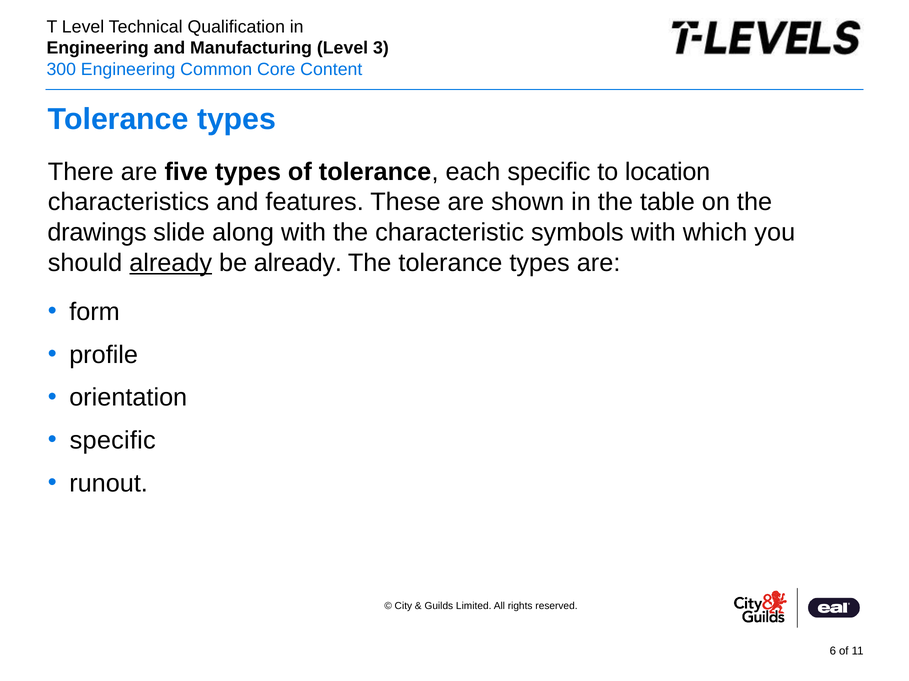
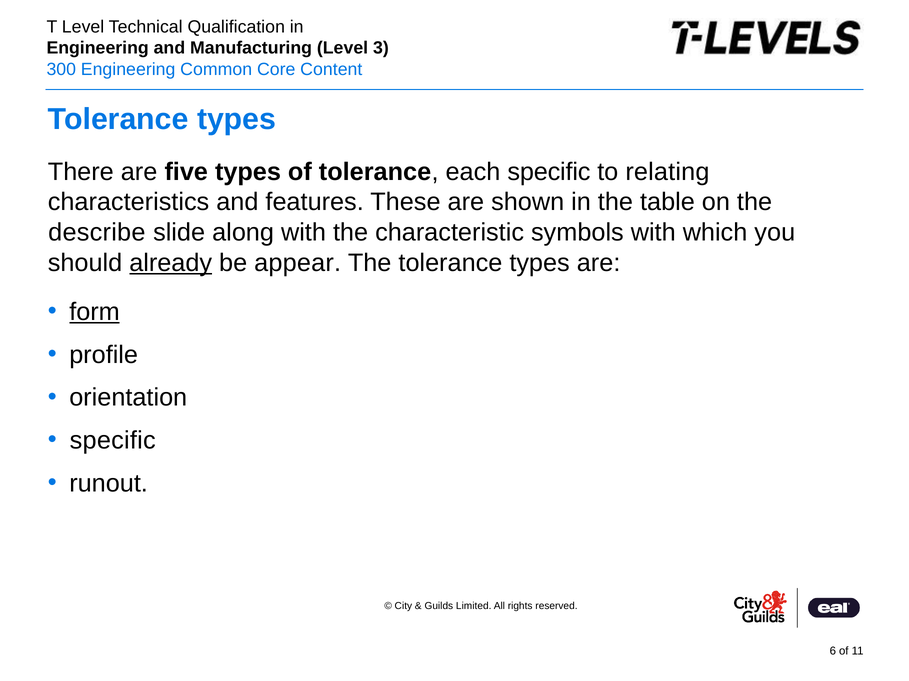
location: location -> relating (667, 172)
drawings: drawings -> describe (97, 233)
be already: already -> appear (298, 263)
form underline: none -> present (95, 312)
